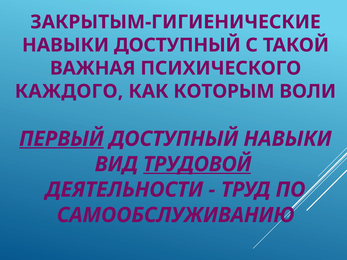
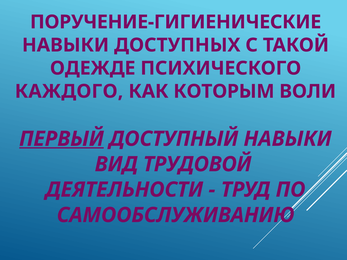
ЗАКРЫТЫМ-ГИГИЕНИЧЕСКИЕ: ЗАКРЫТЫМ-ГИГИЕНИЧЕСКИЕ -> ПОРУЧЕНИЕ-ГИГИЕНИЧЕСКИЕ (176, 22)
НАВЫКИ ДОСТУПНЫЙ: ДОСТУПНЫЙ -> ДОСТУПНЫХ (177, 45)
ВАЖНАЯ: ВАЖНАЯ -> ОДЕЖДЕ (93, 68)
ТРУДОВОЙ underline: present -> none (197, 164)
